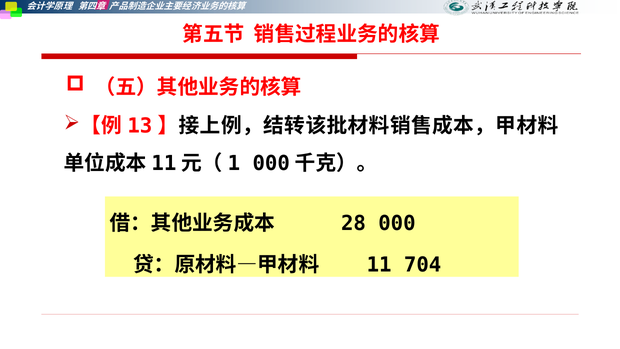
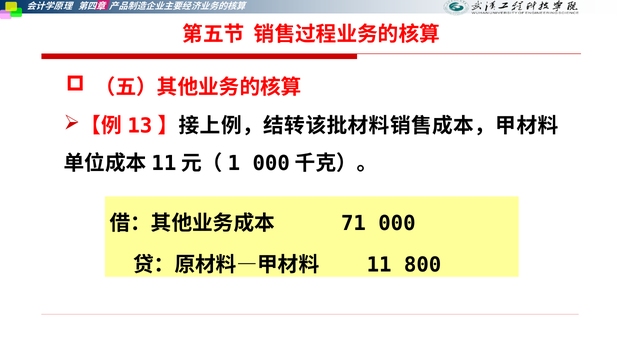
28: 28 -> 71 (353, 223)
704: 704 -> 800 (423, 265)
